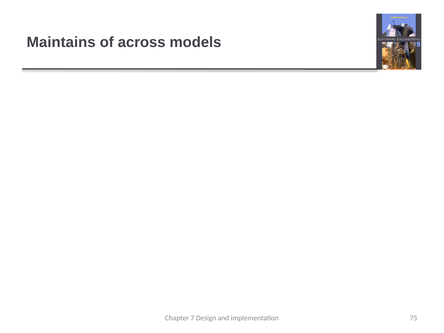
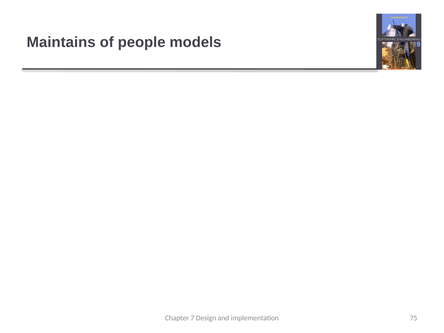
across: across -> people (142, 42)
